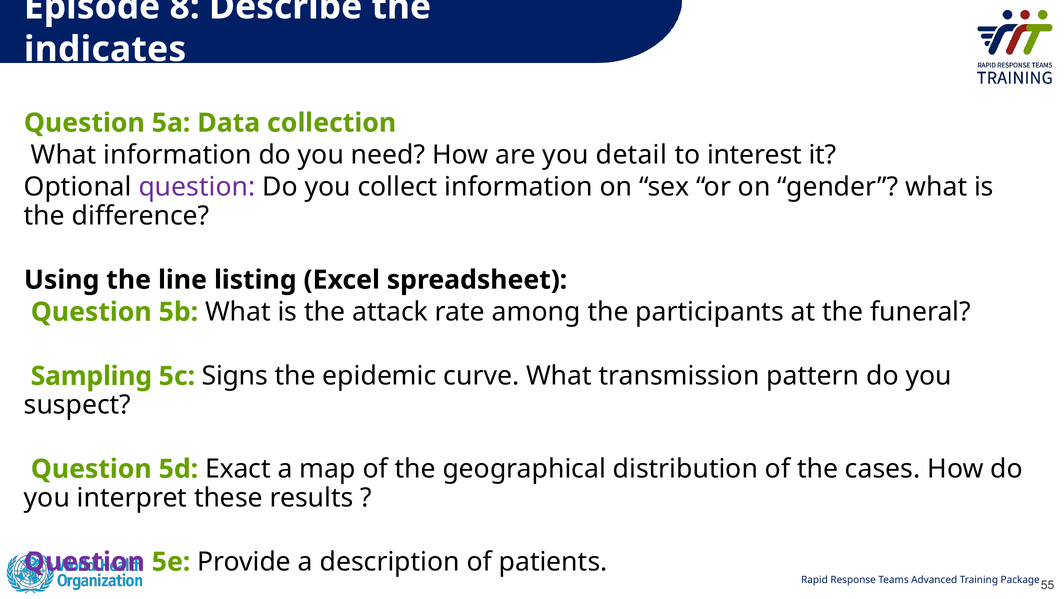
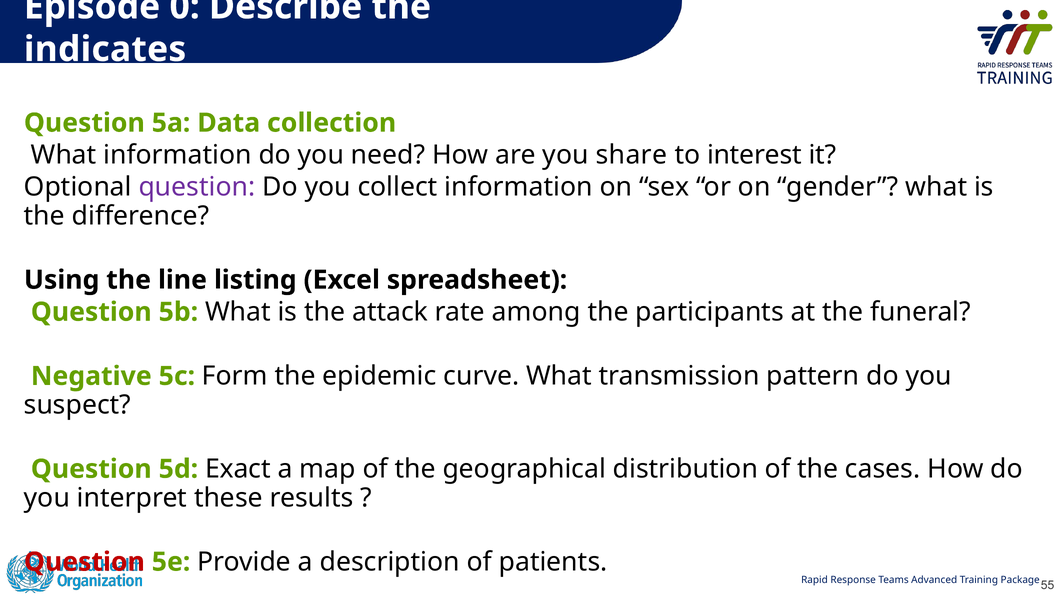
8: 8 -> 0 (185, 7)
detail: detail -> share (631, 155)
Sampling: Sampling -> Negative (91, 376)
Signs: Signs -> Form (235, 376)
Question colour: purple -> red (84, 561)
